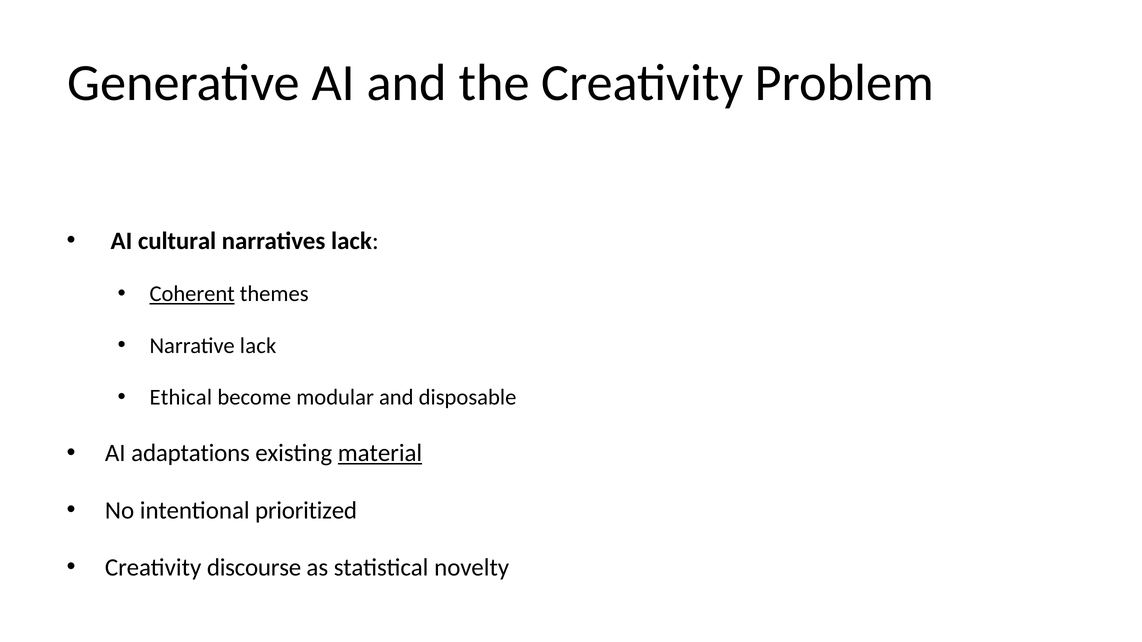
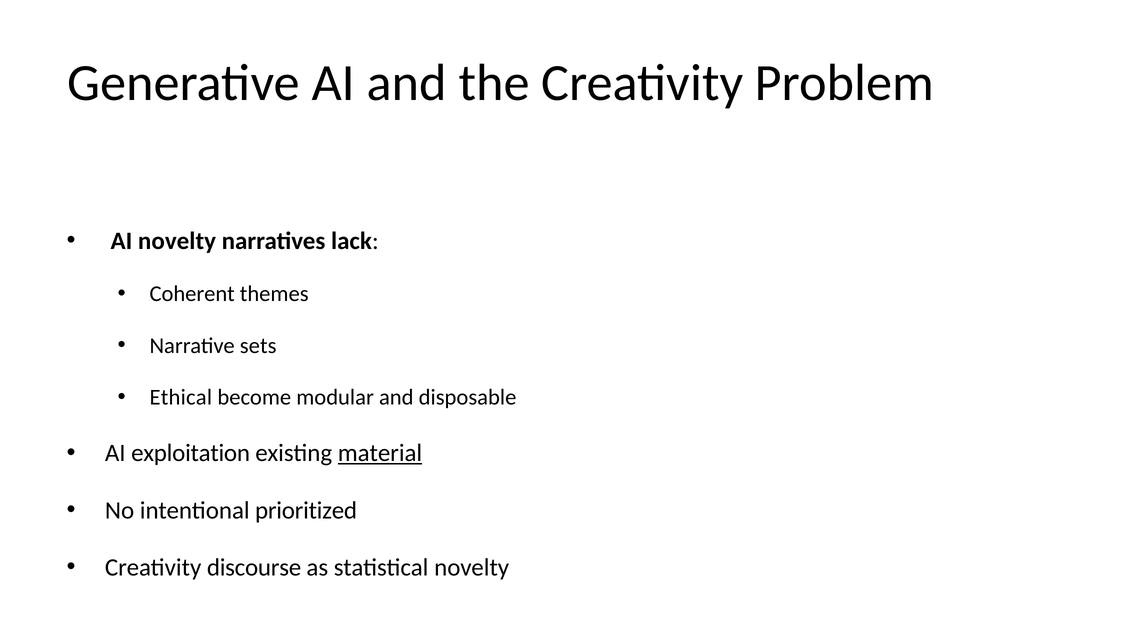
AI cultural: cultural -> novelty (177, 241)
Coherent underline: present -> none (192, 294)
Narrative lack: lack -> sets (258, 346)
adaptations: adaptations -> exploitation (191, 453)
